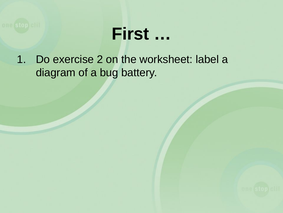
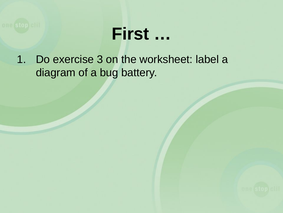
2: 2 -> 3 (100, 59)
